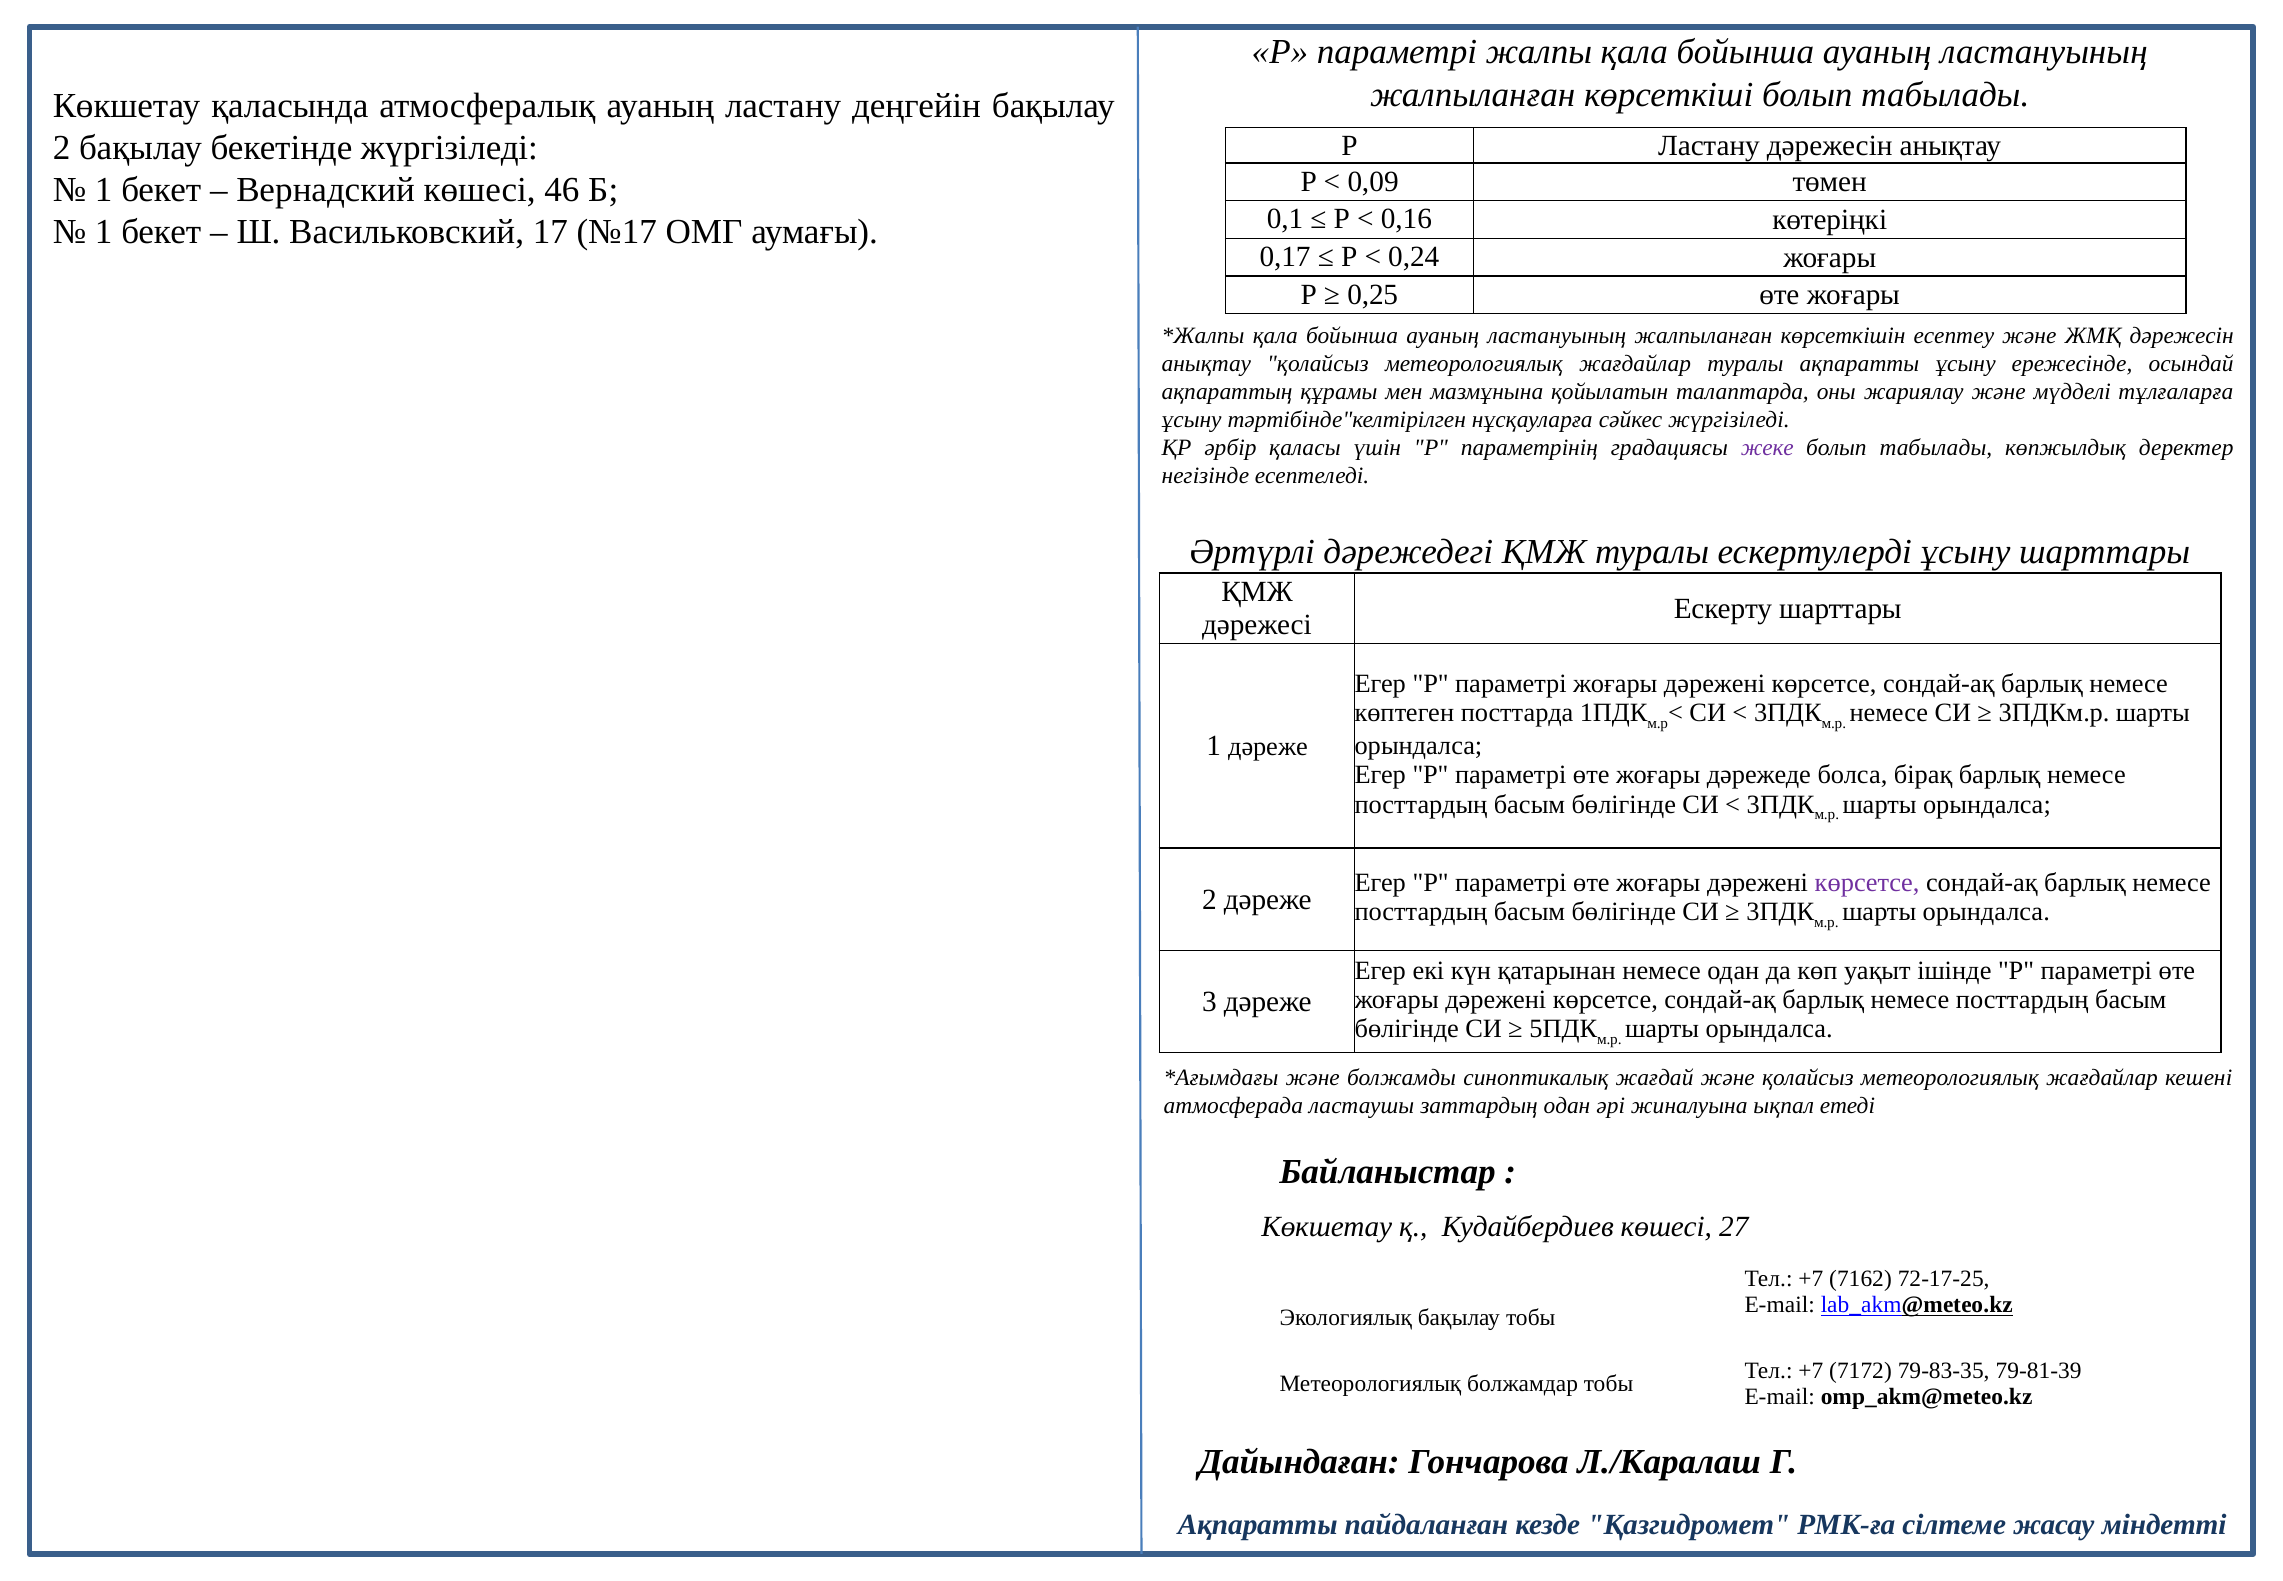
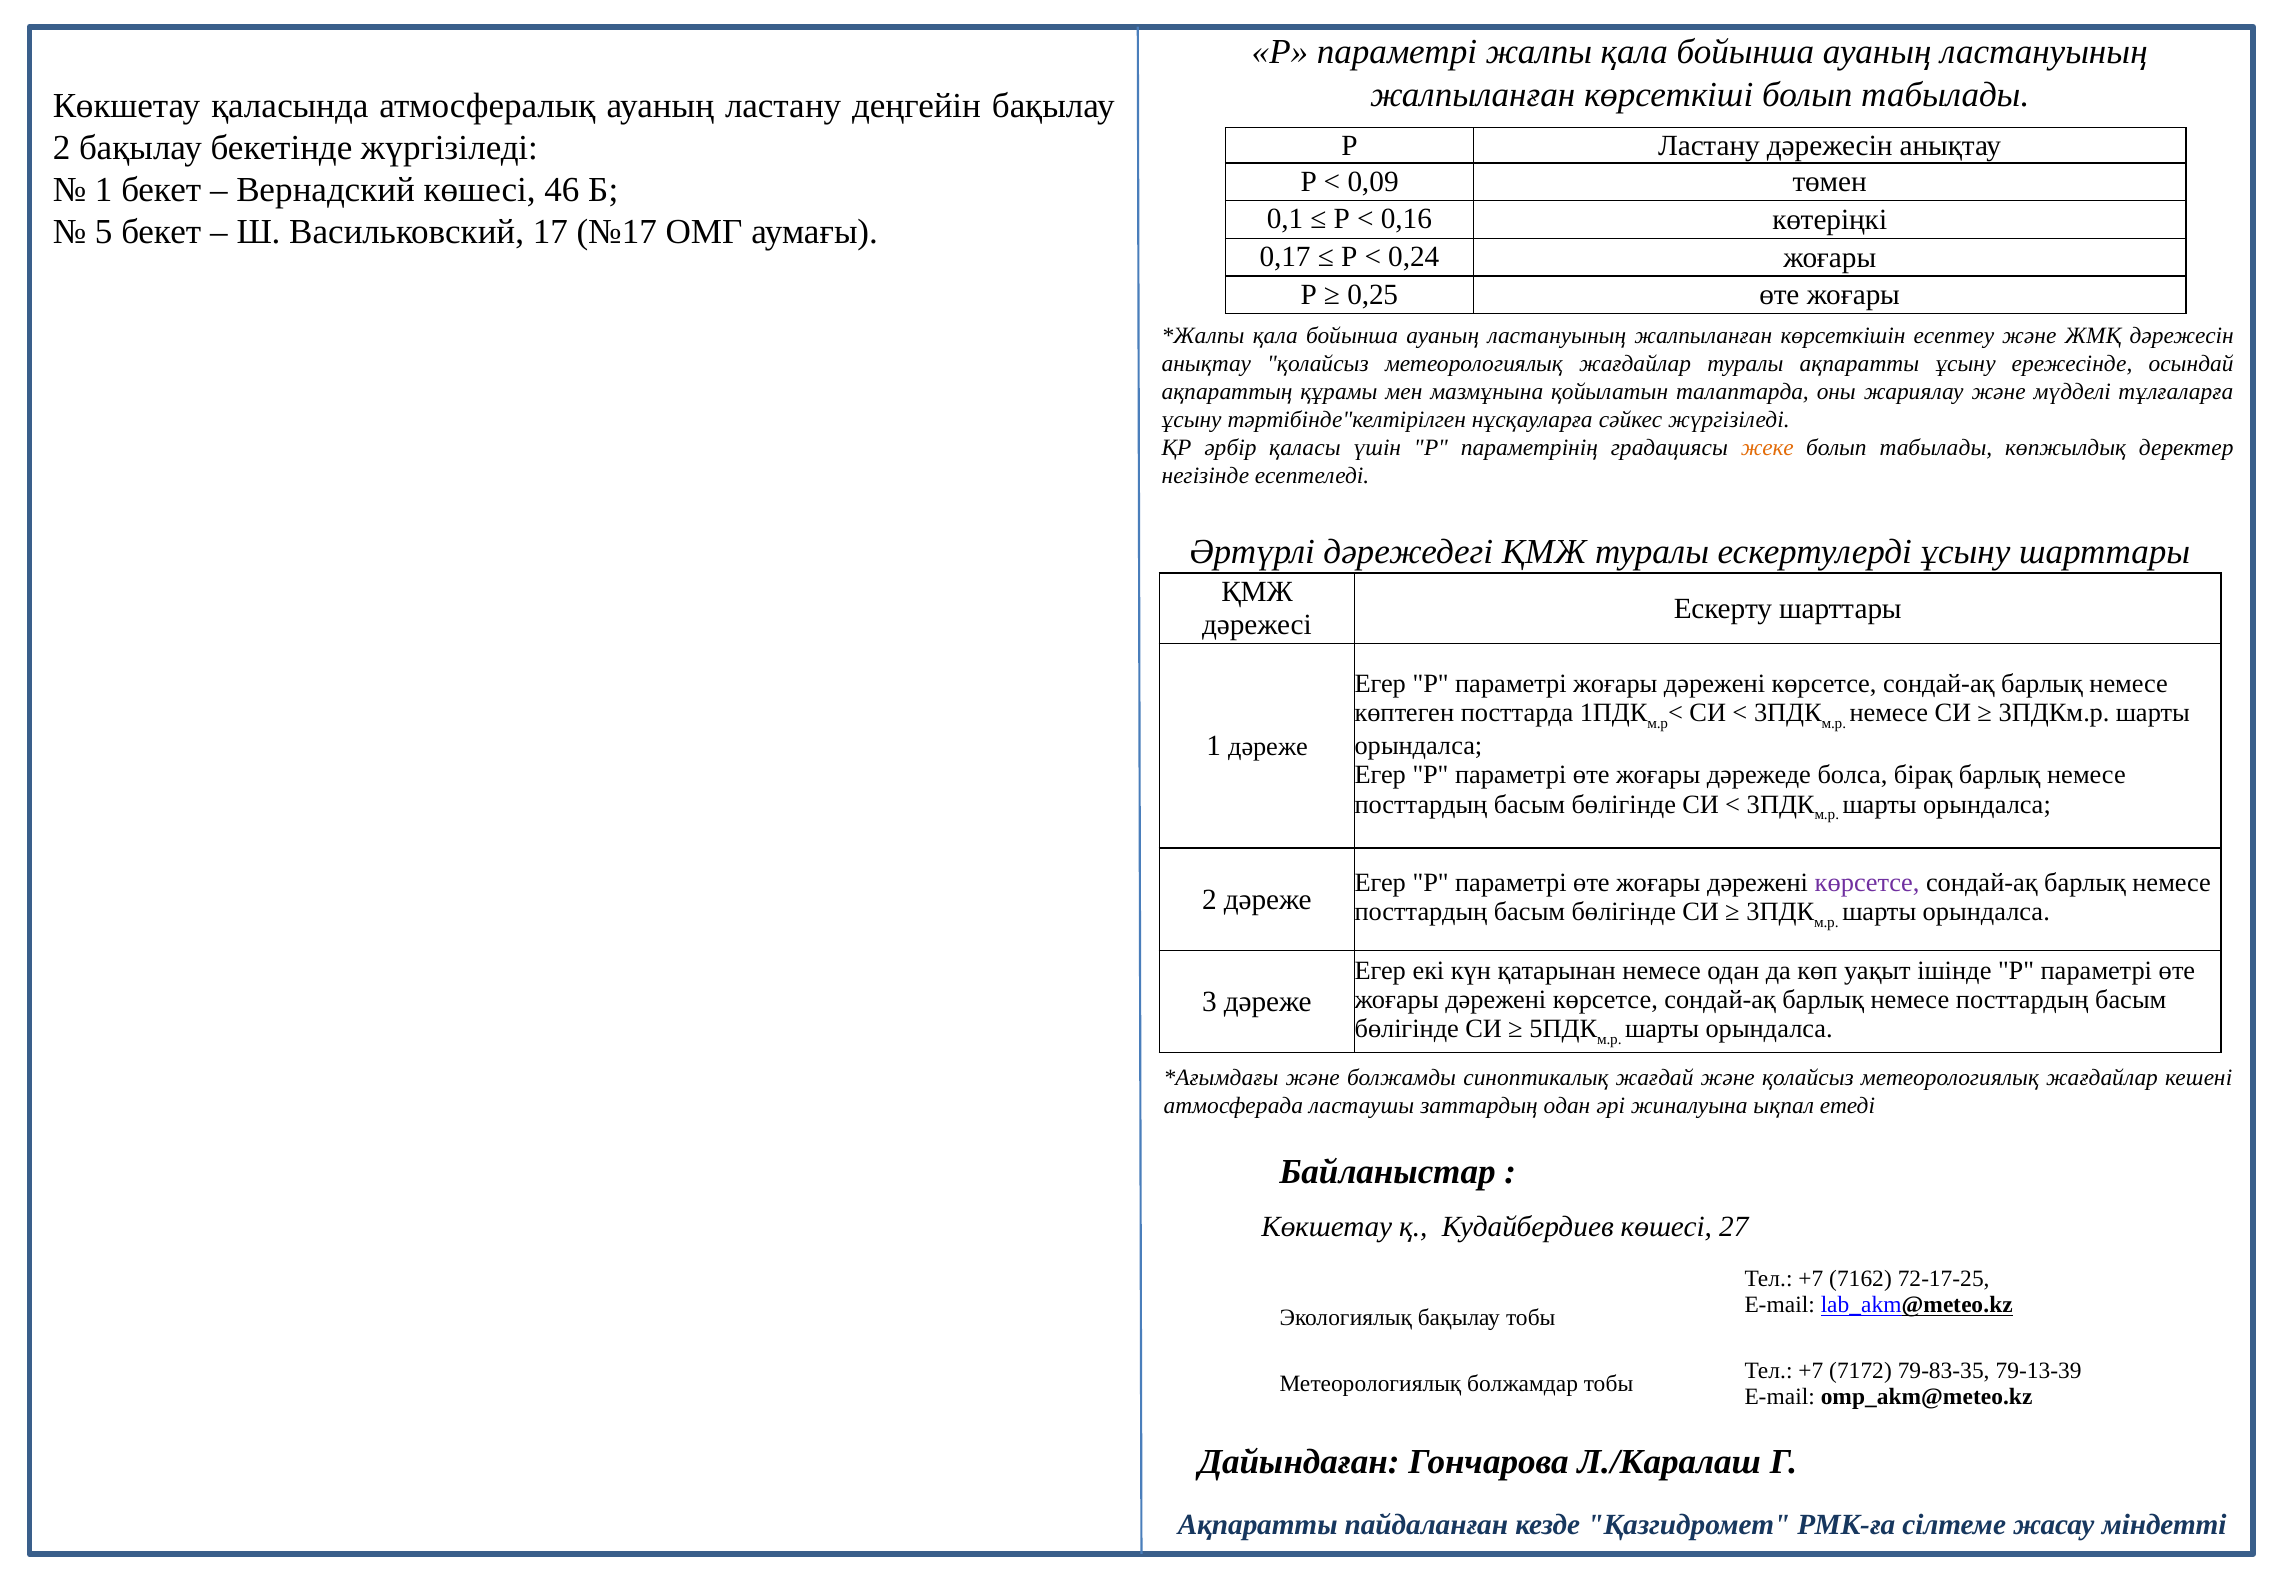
1: 1 -> 5 (104, 232)
жеке colour: purple -> orange (1767, 448)
79-81-39: 79-81-39 -> 79-13-39 (2039, 1370)
